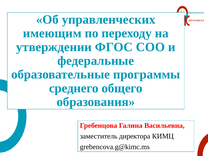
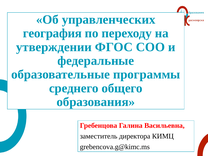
имеющим: имеющим -> география (52, 33)
